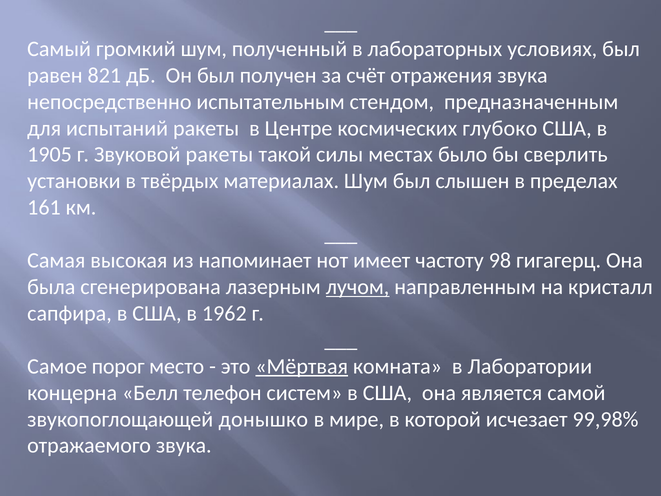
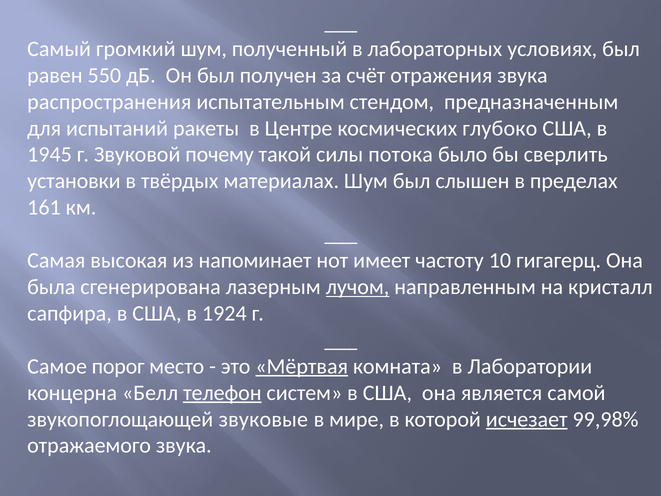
821: 821 -> 550 (104, 75)
непосредственно: непосредственно -> распространения (109, 102)
1905: 1905 -> 1945 (50, 155)
Звуковой ракеты: ракеты -> почему (220, 155)
местах: местах -> потока (401, 155)
98: 98 -> 10 (500, 260)
1962: 1962 -> 1924 (224, 313)
телефон underline: none -> present (222, 393)
донышко: донышко -> звуковые (263, 419)
исчезает underline: none -> present (527, 419)
